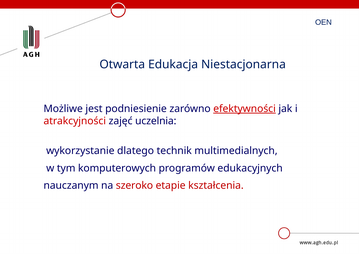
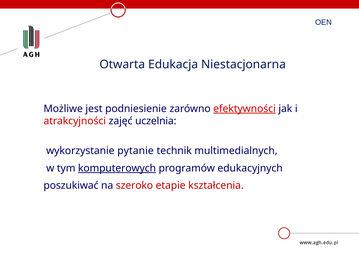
dlatego: dlatego -> pytanie (136, 151)
komputerowych underline: none -> present (117, 168)
nauczanym: nauczanym -> poszukiwać (71, 186)
